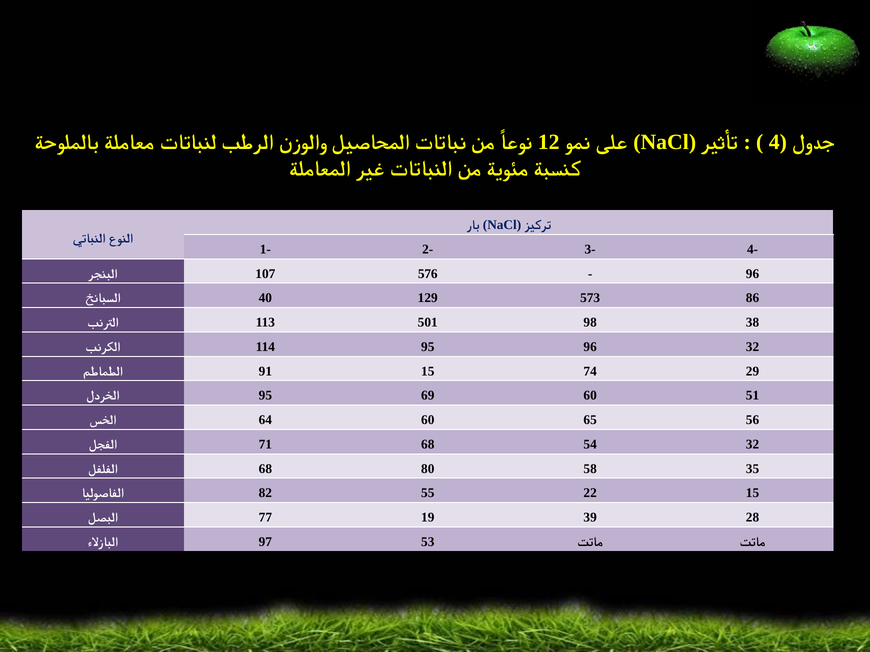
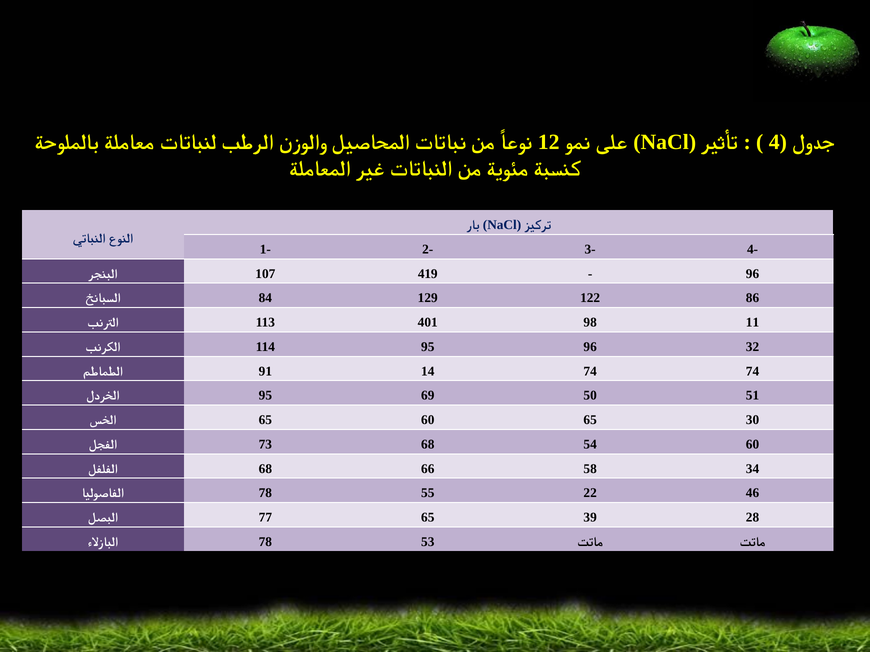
576: 576 -> 419 (428, 274)
40: 40 -> 84 (265, 298)
573: 573 -> 122 (590, 298)
501: 501 -> 401 (428, 323)
38: 38 -> 11 (753, 323)
91 15: 15 -> 14 (428, 371)
74 29: 29 -> 74 (753, 371)
69 60: 60 -> 50 (590, 396)
64: 64 -> 65 (265, 420)
56: 56 -> 30 (753, 420)
71: 71 -> 73 (265, 445)
54 32: 32 -> 60 (753, 445)
80: 80 -> 66 (428, 469)
35: 35 -> 34 (753, 469)
82: 82 -> 78 (265, 493)
22 15: 15 -> 46 (753, 493)
77 19: 19 -> 65 (428, 518)
97: 97 -> 78 (265, 542)
